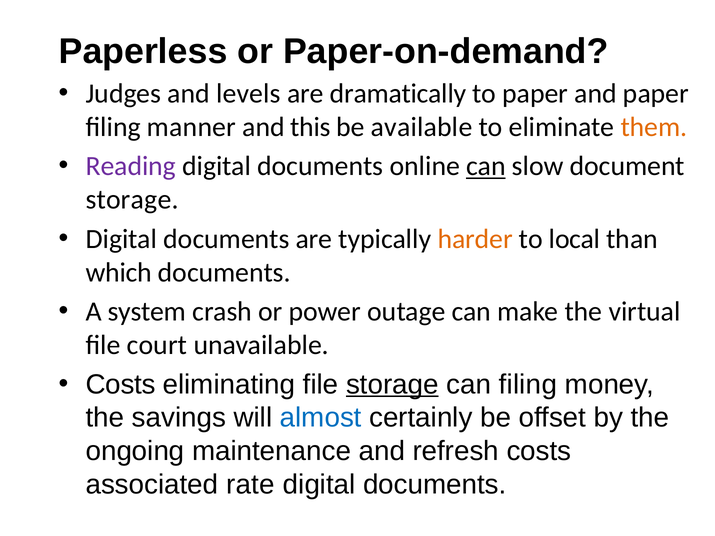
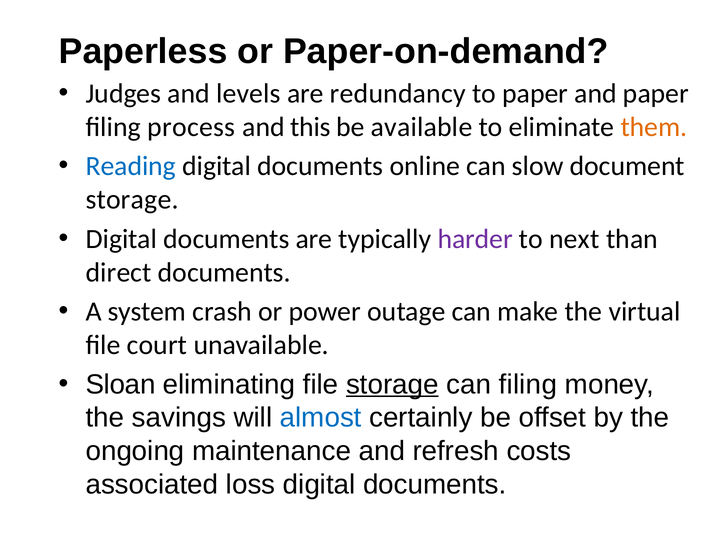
dramatically: dramatically -> redundancy (398, 94)
manner: manner -> process (191, 127)
Reading colour: purple -> blue (131, 166)
can underline: present -> none (486, 166)
harder colour: orange -> purple (475, 239)
local: local -> next (574, 239)
which: which -> direct (119, 272)
Costs: Costs -> Sloan (120, 385)
rate: rate -> loss (251, 485)
